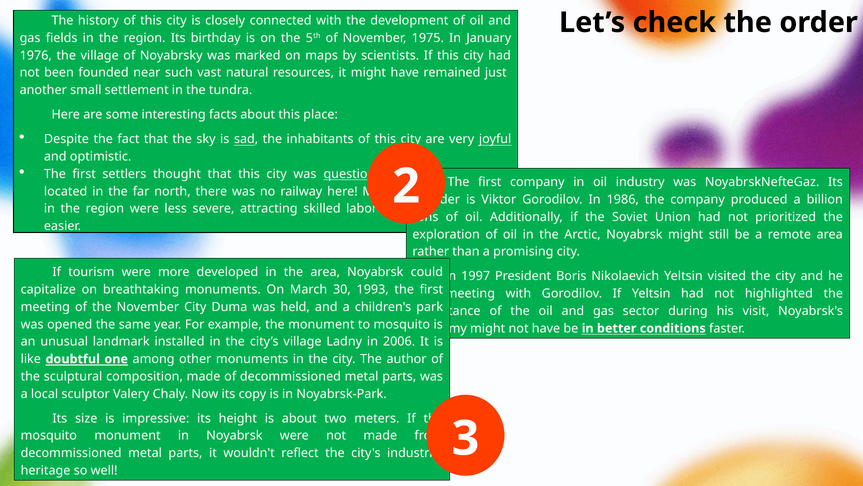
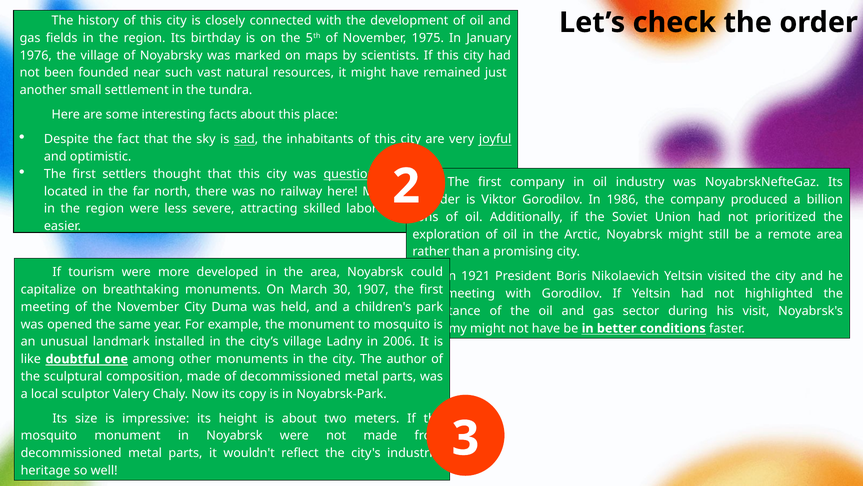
1997: 1997 -> 1921 (476, 276)
1993: 1993 -> 1907 (373, 289)
